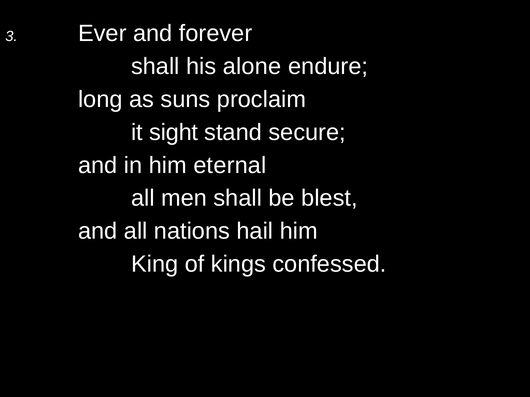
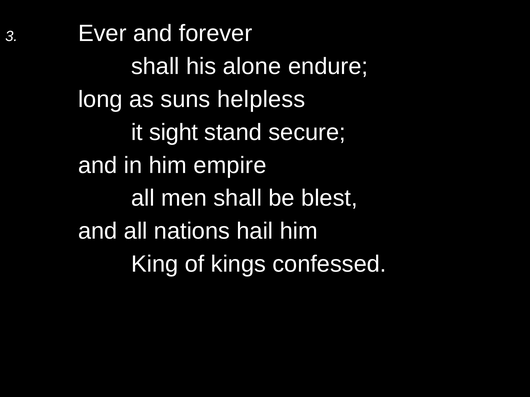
proclaim: proclaim -> helpless (261, 99)
eternal: eternal -> empire (230, 165)
